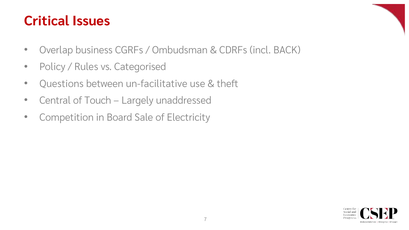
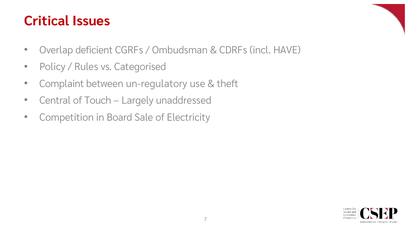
business: business -> deficient (94, 50)
BACK: BACK -> HAVE (287, 50)
Questions: Questions -> Complaint (62, 84)
un-facilitative: un-facilitative -> un-regulatory (157, 84)
